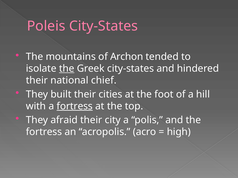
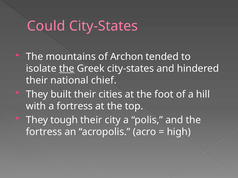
Poleis: Poleis -> Could (46, 26)
fortress underline: present -> none (75, 106)
afraid: afraid -> tough (64, 120)
